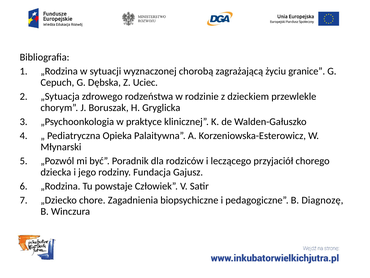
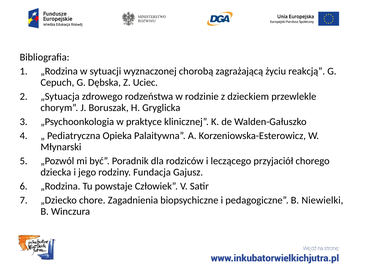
granice: granice -> reakcją (307, 71)
Diagnozę: Diagnozę -> Niewielki (322, 200)
